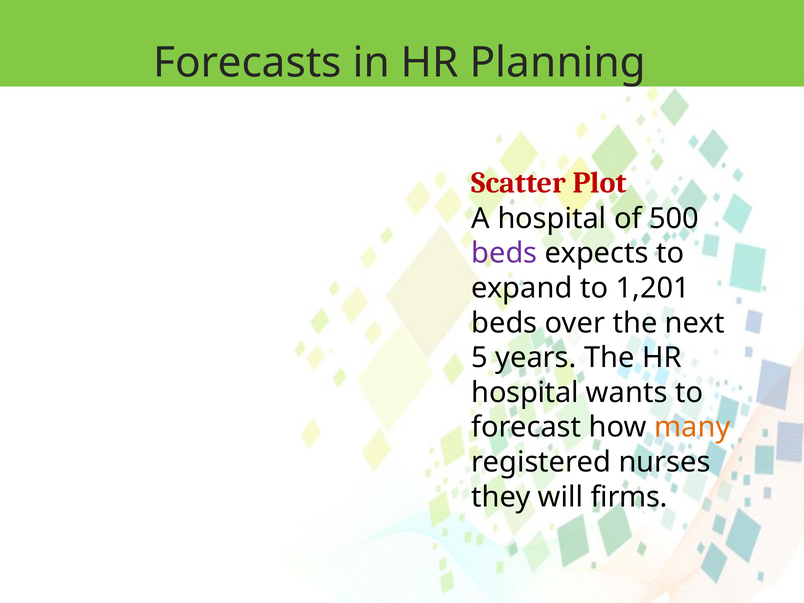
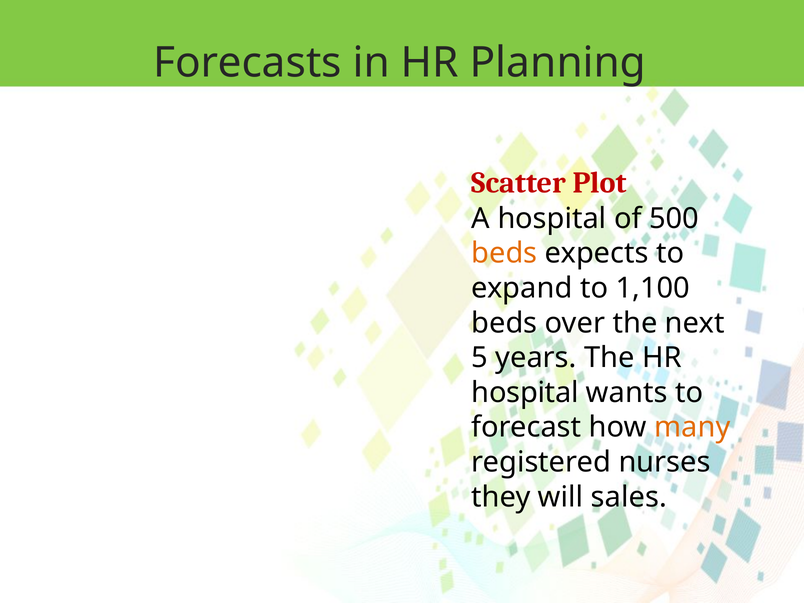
beds colour: purple -> orange (504, 253)
1,201: 1,201 -> 1,100 (653, 288)
firms: firms -> sales (629, 497)
